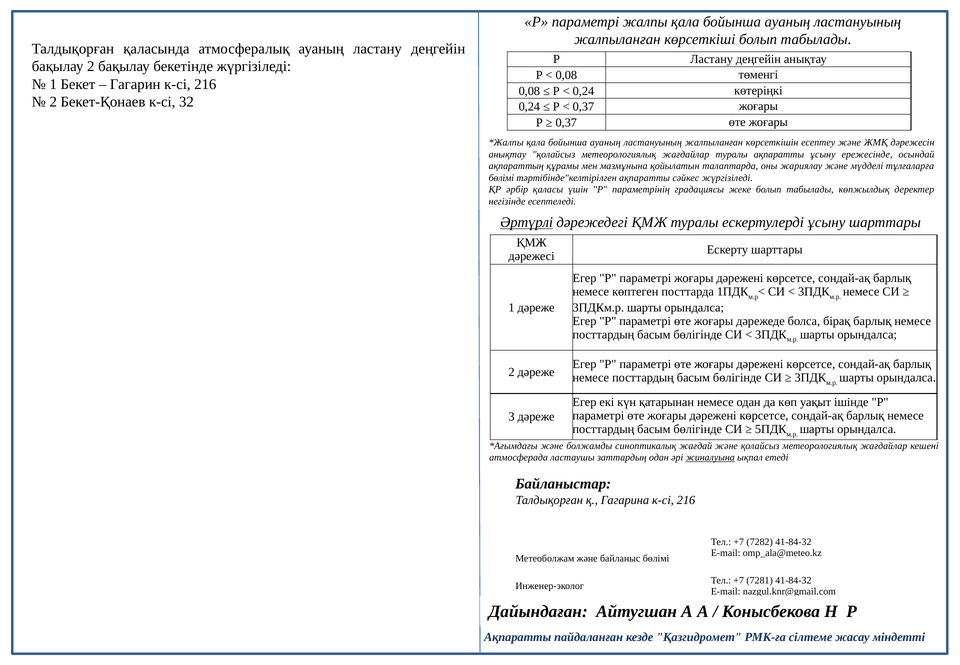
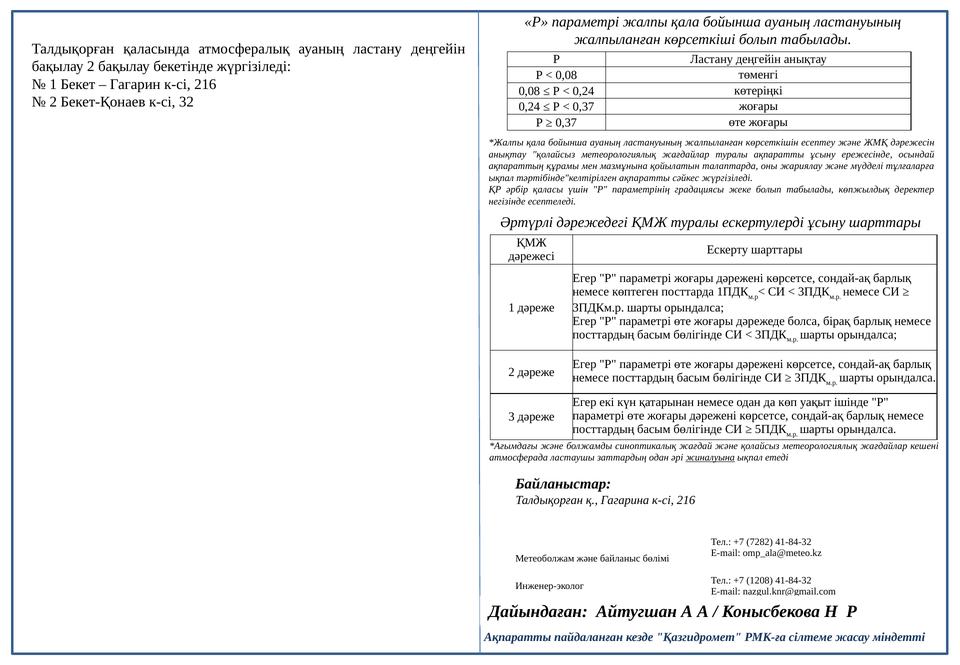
бөлімі: бөлімі -> ықпал (501, 178)
Әртүрлі underline: present -> none (527, 222)
7281: 7281 -> 1208 (760, 580)
